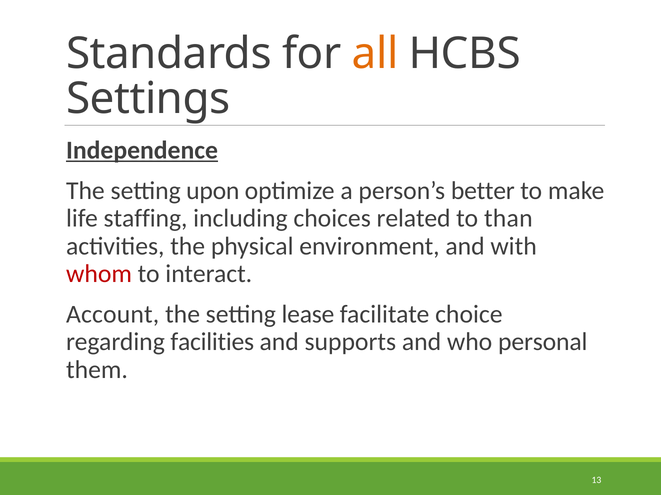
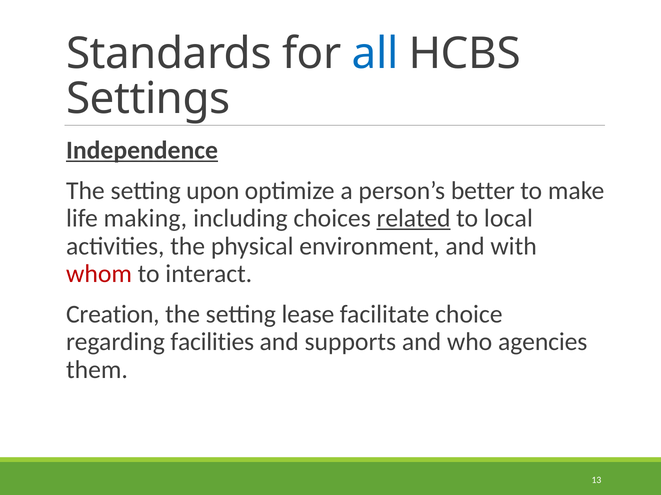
all colour: orange -> blue (375, 54)
staffing: staffing -> making (145, 219)
related underline: none -> present (414, 219)
than: than -> local (508, 219)
Account: Account -> Creation (113, 315)
personal: personal -> agencies (543, 342)
